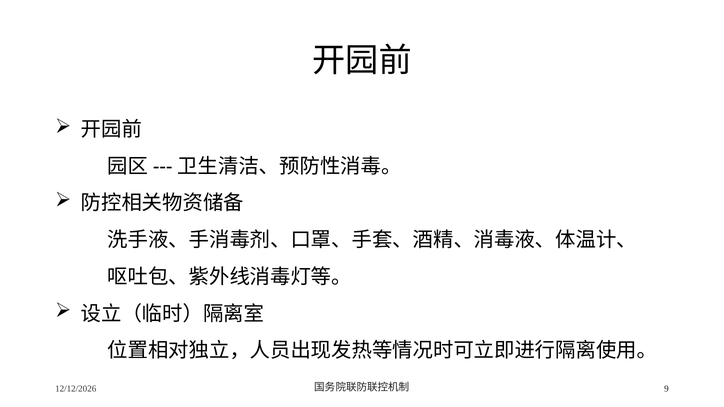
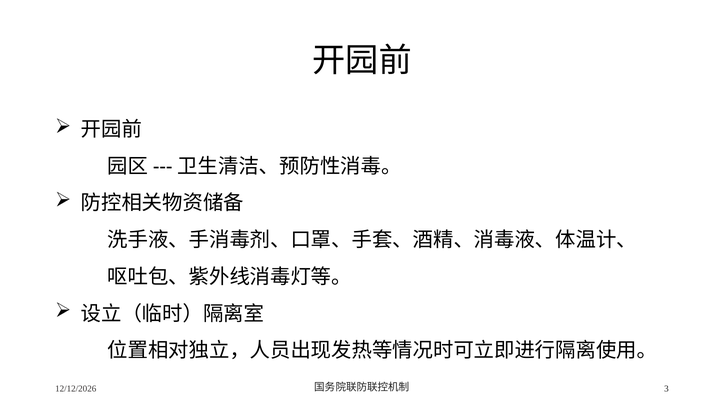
9: 9 -> 3 (667, 389)
